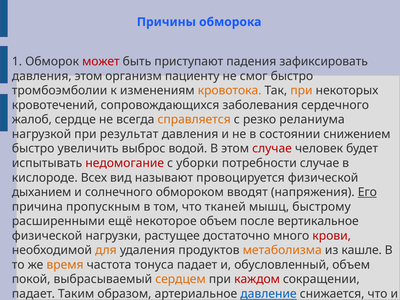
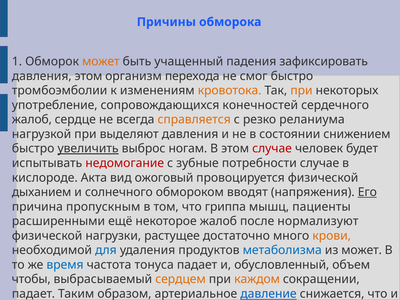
может colour: red -> orange (101, 62)
приступают: приступают -> учащенный (189, 62)
пациенту: пациенту -> перехода (192, 76)
кровотечений: кровотечений -> употребление (55, 105)
заболевания: заболевания -> конечностей (260, 105)
результат: результат -> выделяют (129, 134)
увеличить underline: none -> present (88, 149)
водой: водой -> ногам (188, 149)
уборки: уборки -> зубные (197, 163)
Всех: Всех -> Акта (94, 178)
называют: называют -> ожоговый (164, 178)
тканей: тканей -> гриппа (225, 207)
быстрому: быстрому -> пациенты (322, 207)
некоторое объем: объем -> жалоб (218, 221)
вертикальное: вертикальное -> нормализуют (318, 221)
крови colour: red -> orange (332, 236)
для colour: orange -> blue (106, 250)
метаболизма colour: orange -> blue (282, 250)
из кашле: кашле -> может (362, 250)
время colour: orange -> blue (65, 265)
покой: покой -> чтобы (31, 279)
каждом colour: red -> orange (257, 279)
